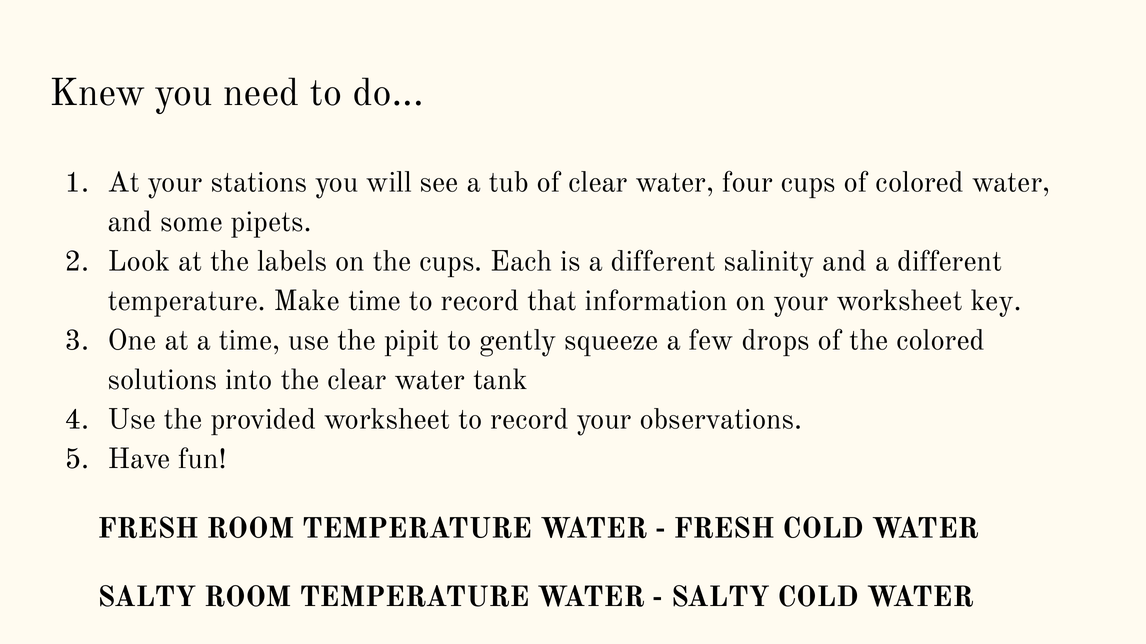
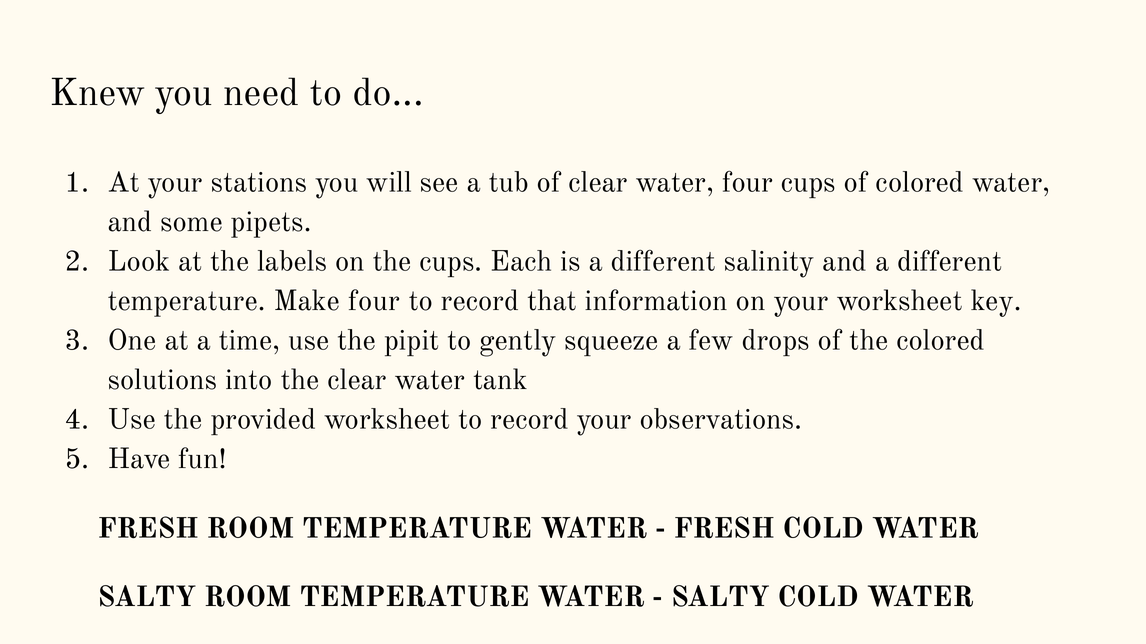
Make time: time -> four (374, 301)
